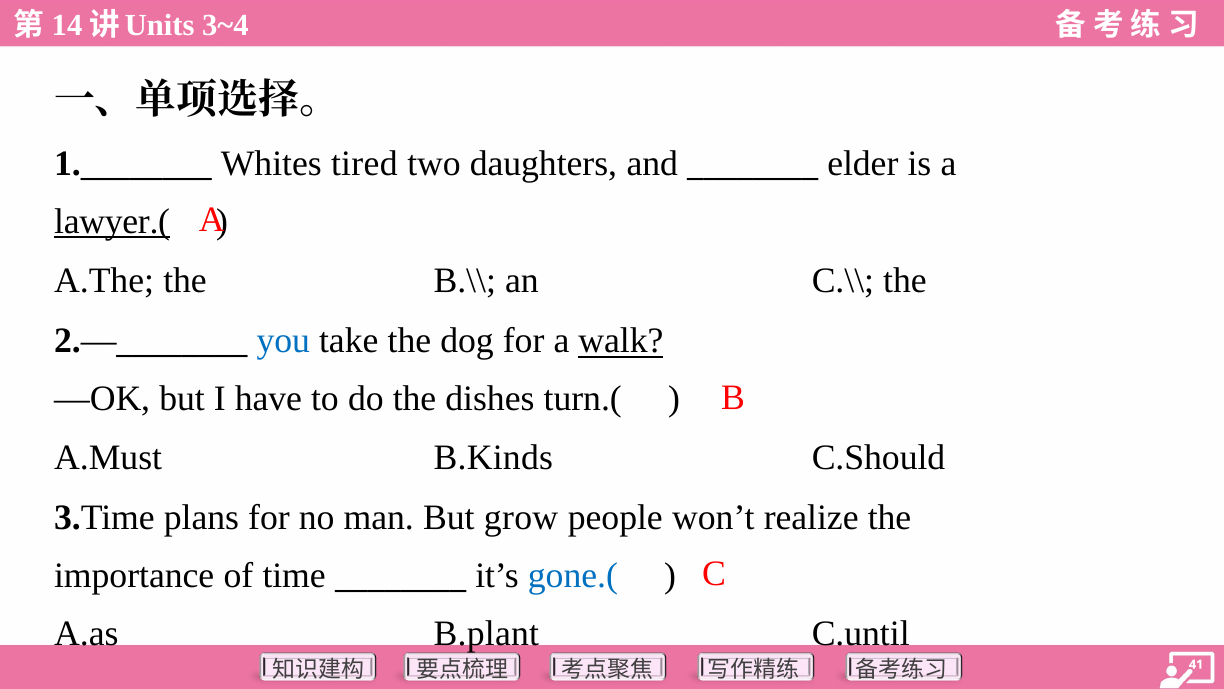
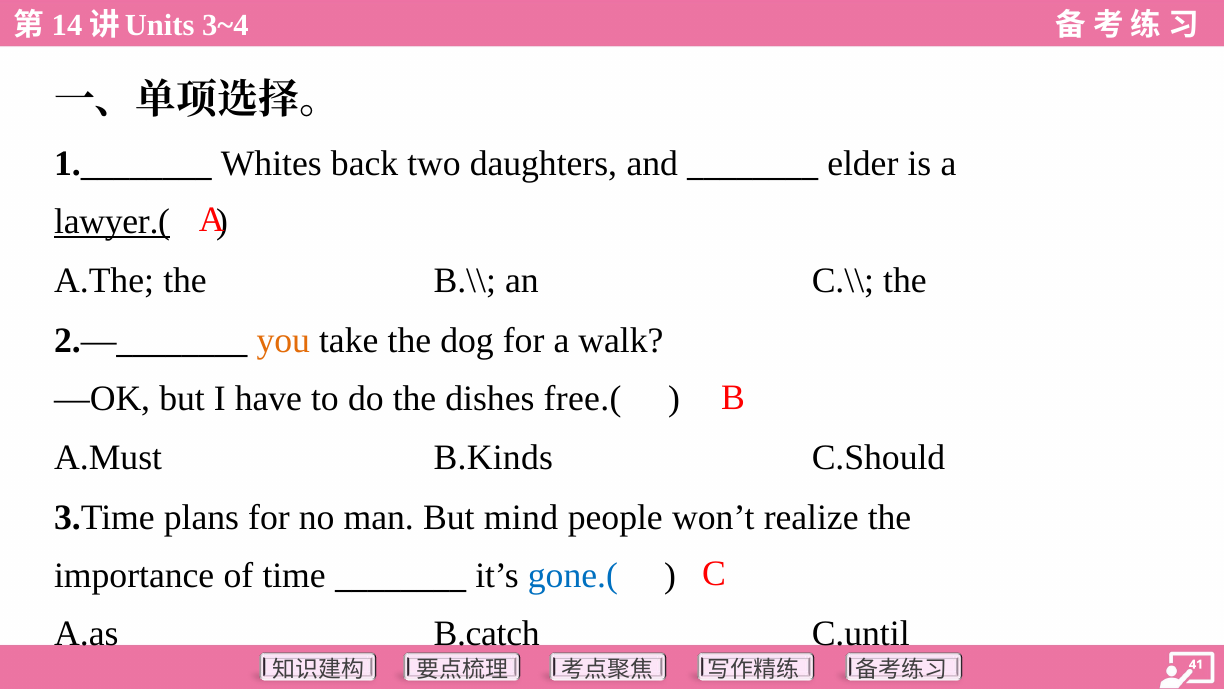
tired: tired -> back (365, 164)
you colour: blue -> orange (283, 341)
walk underline: present -> none (621, 341)
turn.(: turn.( -> free.( (583, 398)
grow: grow -> mind (521, 518)
B.plant: B.plant -> B.catch (487, 634)
